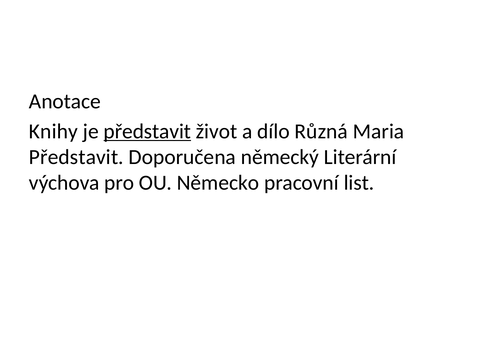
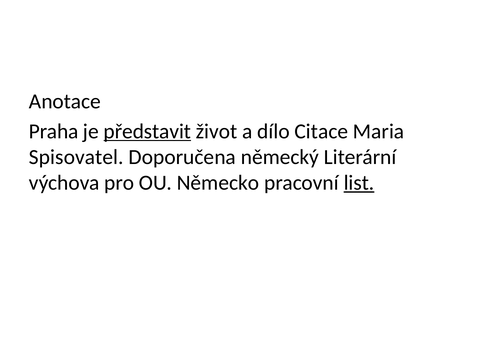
Knihy: Knihy -> Praha (54, 131)
Různá: Různá -> Citace (321, 131)
Představit: Představit -> Spisovatel (76, 157)
list underline: none -> present (359, 183)
